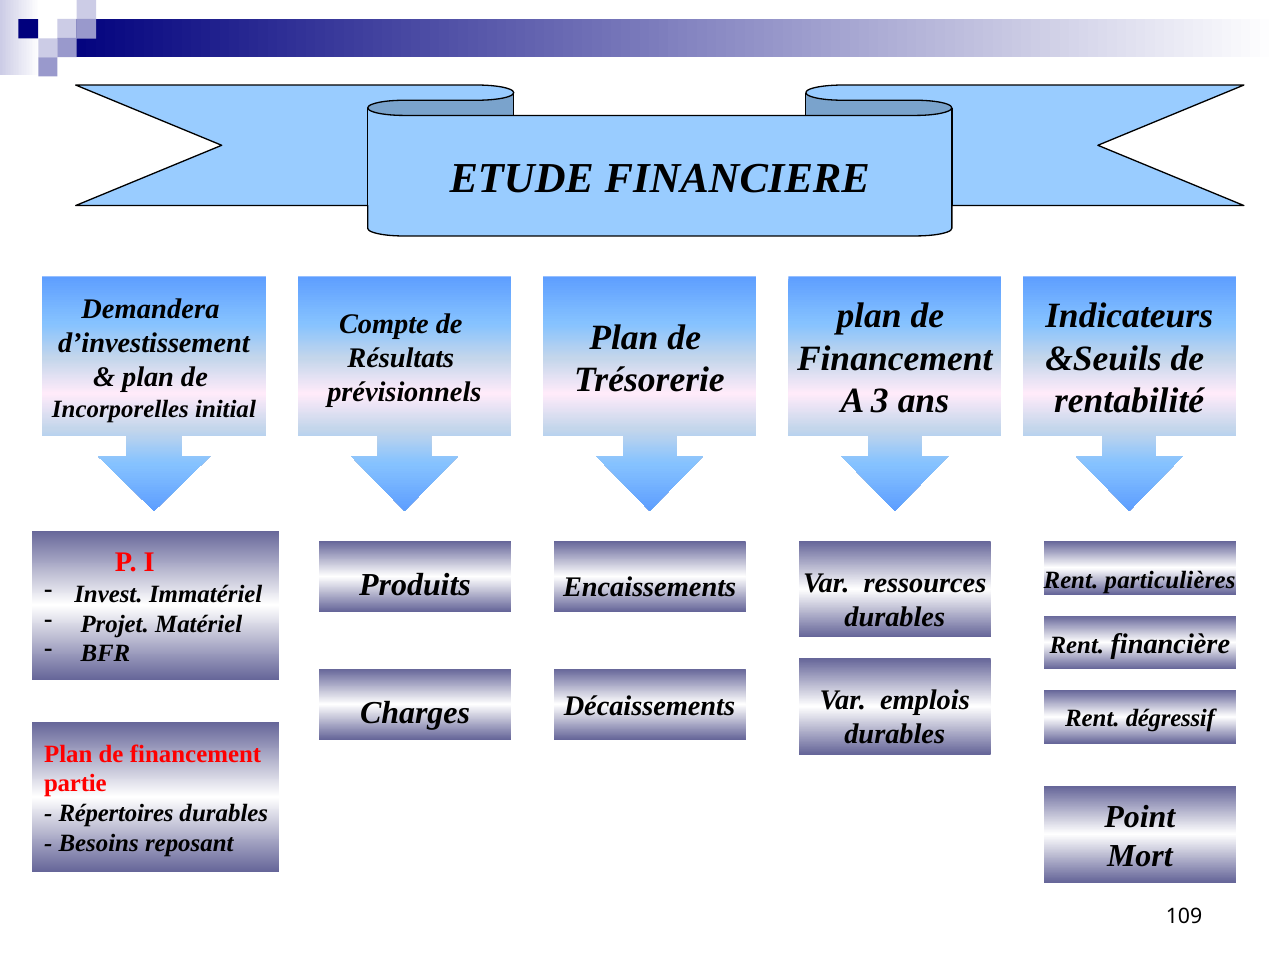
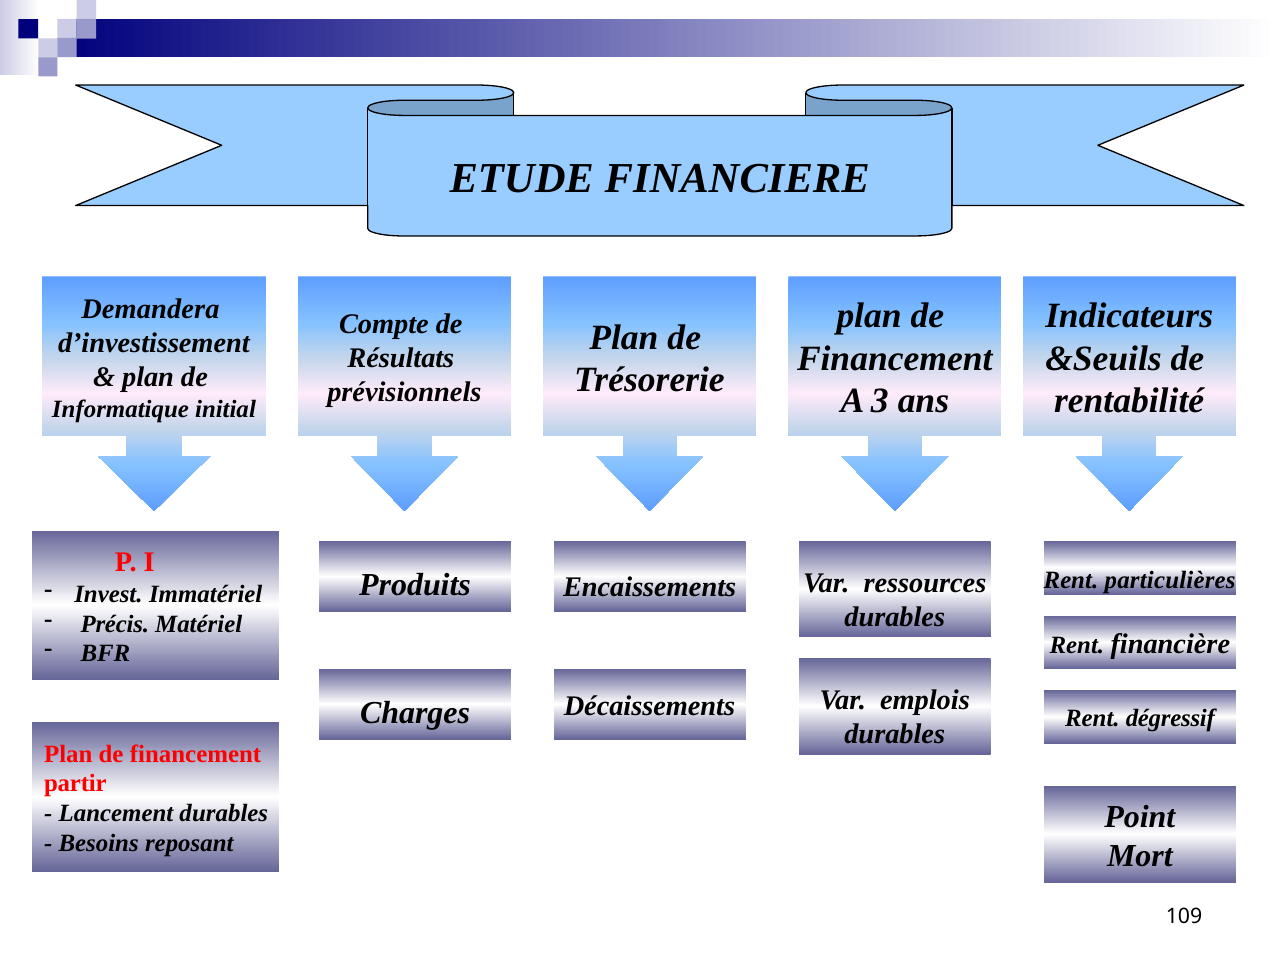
Incorporelles: Incorporelles -> Informatique (120, 409)
Projet: Projet -> Précis (115, 624)
partie: partie -> partir (75, 784)
Répertoires: Répertoires -> Lancement (116, 814)
